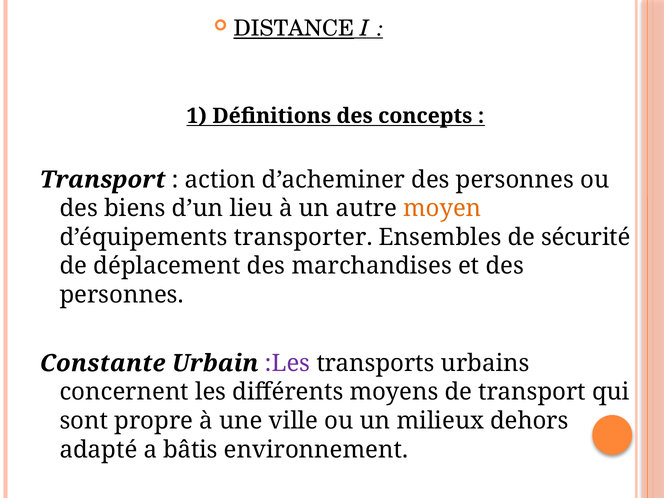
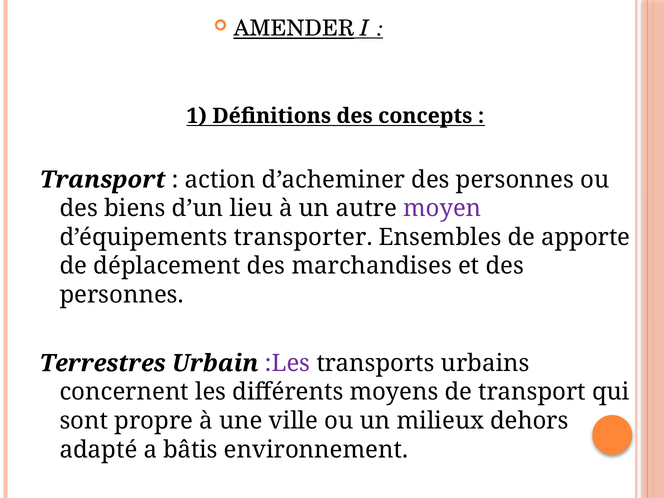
DISTANCE: DISTANCE -> AMENDER (294, 28)
moyen colour: orange -> purple (442, 208)
sécurité: sécurité -> apporte (586, 237)
Constante: Constante -> Terrestres (103, 363)
